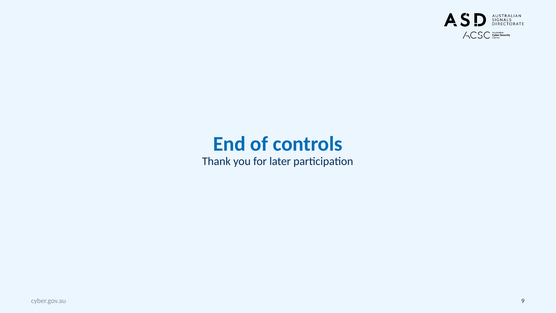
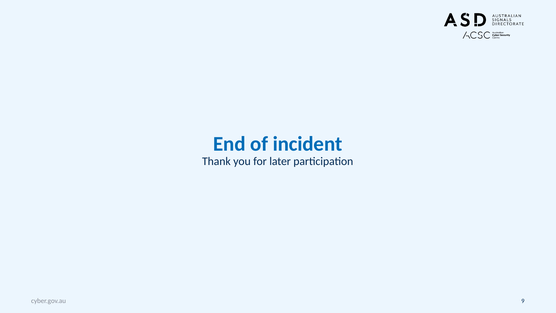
controls: controls -> incident (308, 144)
